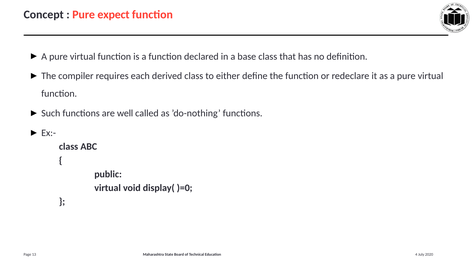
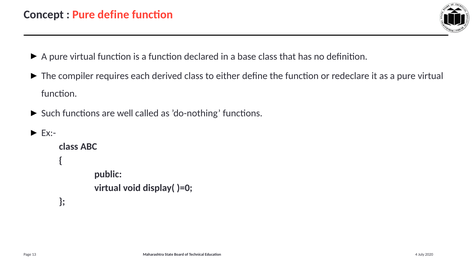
Pure expect: expect -> define (113, 15)
